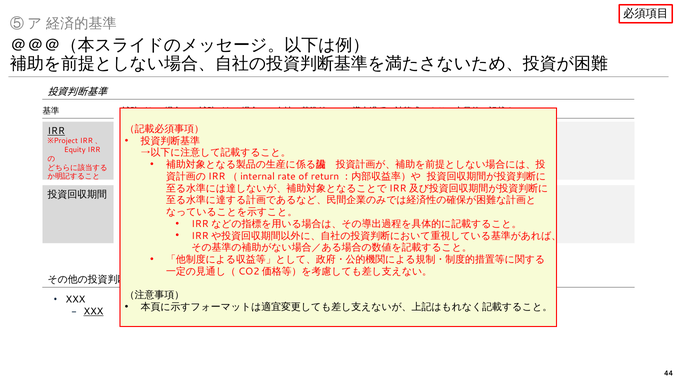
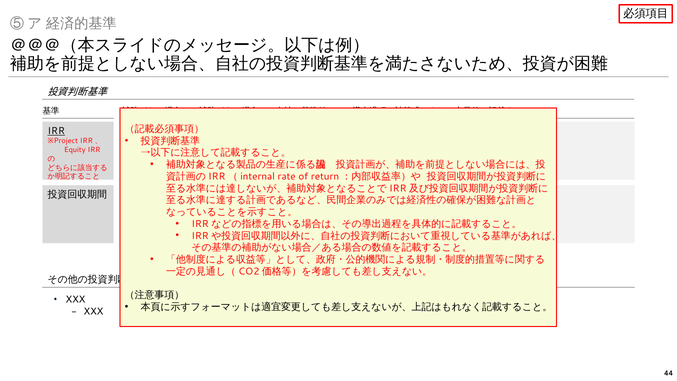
XXX underline: present -> none (93, 311)
